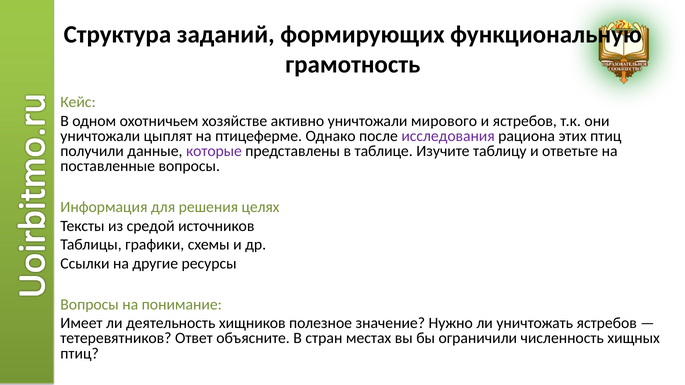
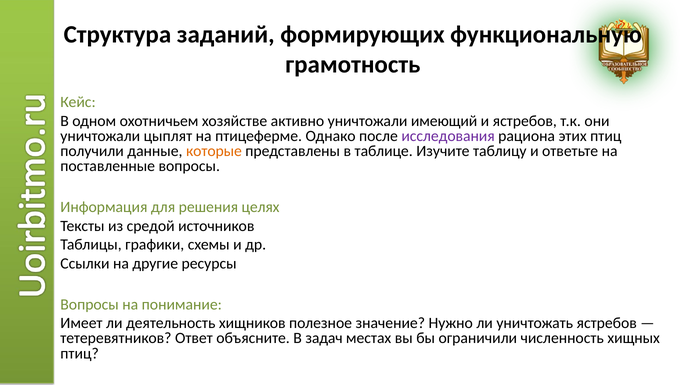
мирового: мирового -> имеющий (444, 121)
которые colour: purple -> orange (214, 151)
стран: стран -> задач (324, 339)
